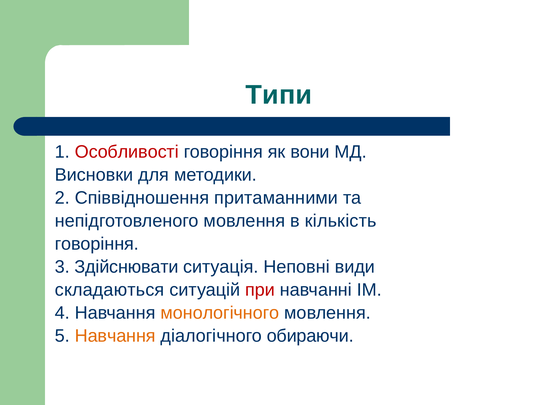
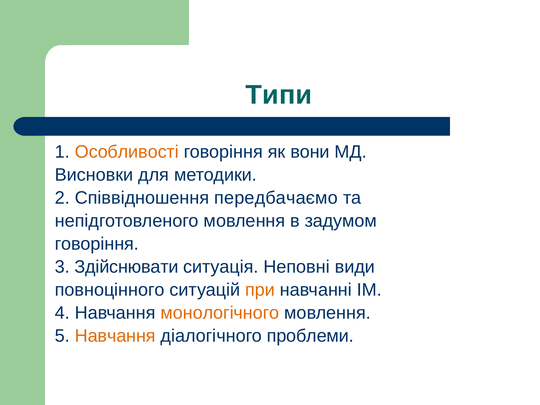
Особливості colour: red -> orange (127, 152)
притаманними: притаманними -> передбачаємо (276, 198)
кількість: кількість -> задумом (341, 221)
складаються: складаються -> повноцінного (110, 290)
при colour: red -> orange (260, 290)
обираючи: обираючи -> проблеми (310, 336)
